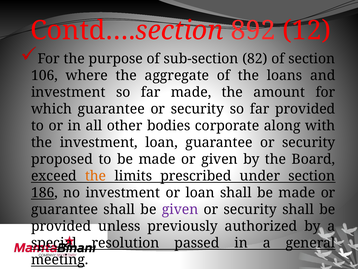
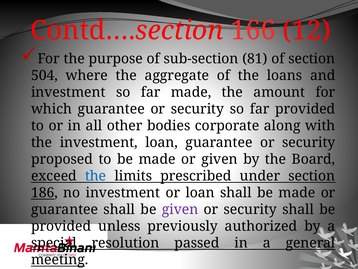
892: 892 -> 166 (253, 31)
82: 82 -> 81 (255, 59)
106: 106 -> 504 (44, 75)
the colour: orange -> blue (96, 176)
